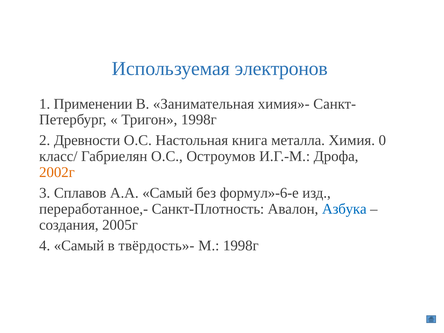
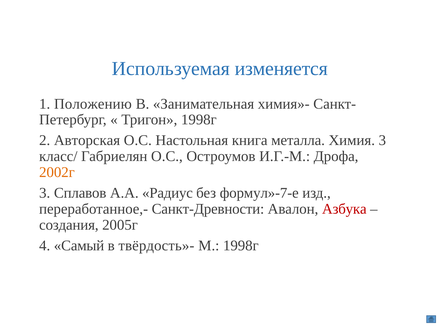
электронов: электронов -> изменяется (281, 69)
Применении: Применении -> Положению (93, 104)
Древности: Древности -> Авторская (87, 140)
Химия 0: 0 -> 3 (382, 140)
А.А Самый: Самый -> Радиус (167, 193)
формул»-6-е: формул»-6-е -> формул»-7-е (259, 193)
Санкт-Плотность: Санкт-Плотность -> Санкт-Древности (208, 209)
Азбука colour: blue -> red (344, 209)
